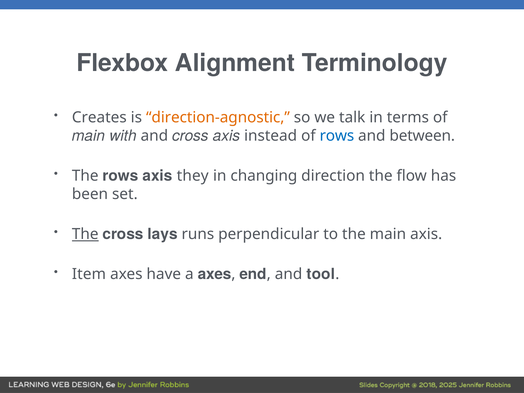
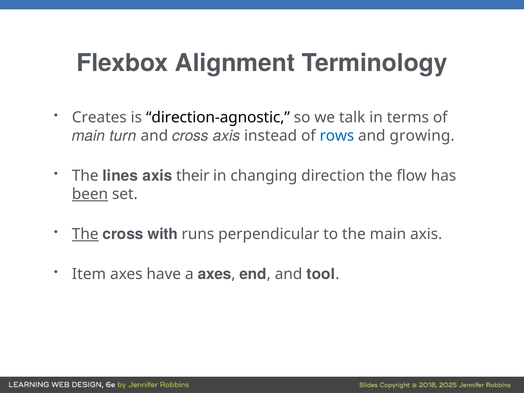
direction-agnostic colour: orange -> black (218, 117)
with: with -> turn (123, 136)
between: between -> growing (422, 136)
The rows: rows -> lines (120, 176)
they: they -> their (193, 176)
been underline: none -> present (90, 194)
lays: lays -> with (163, 234)
